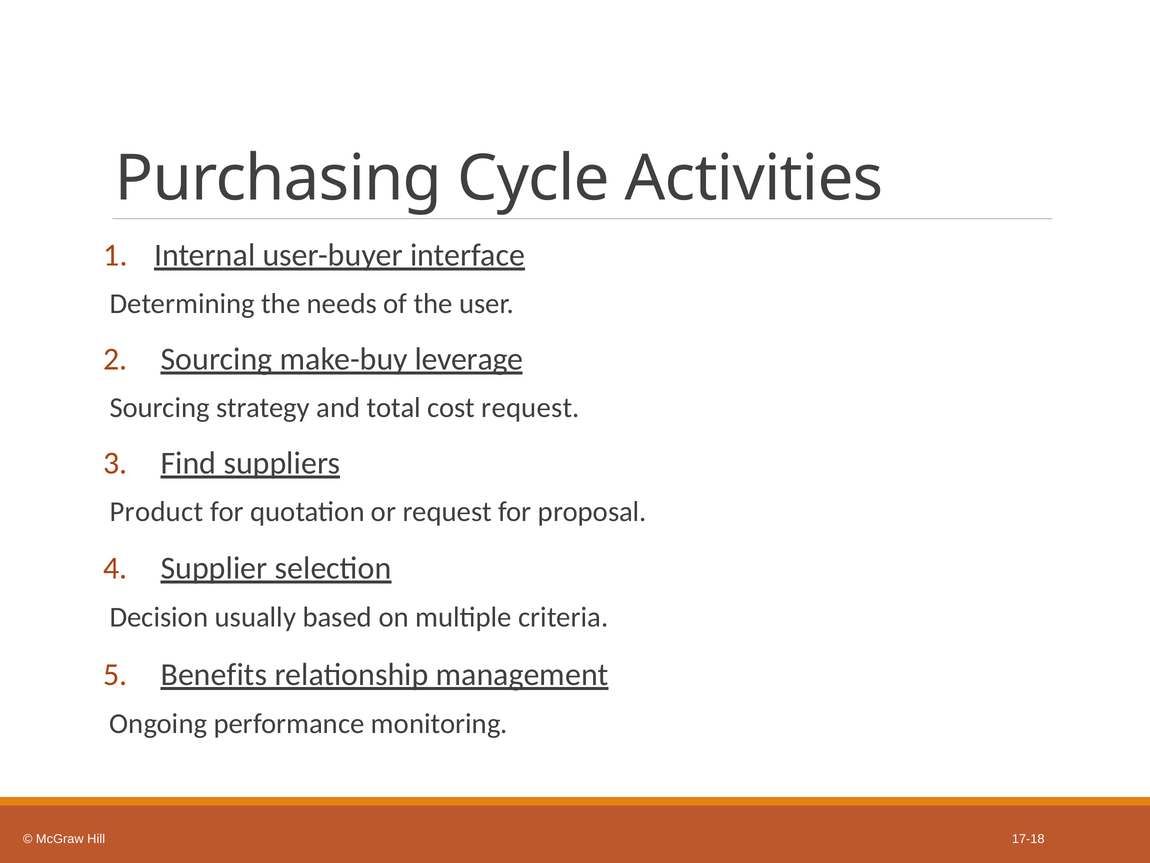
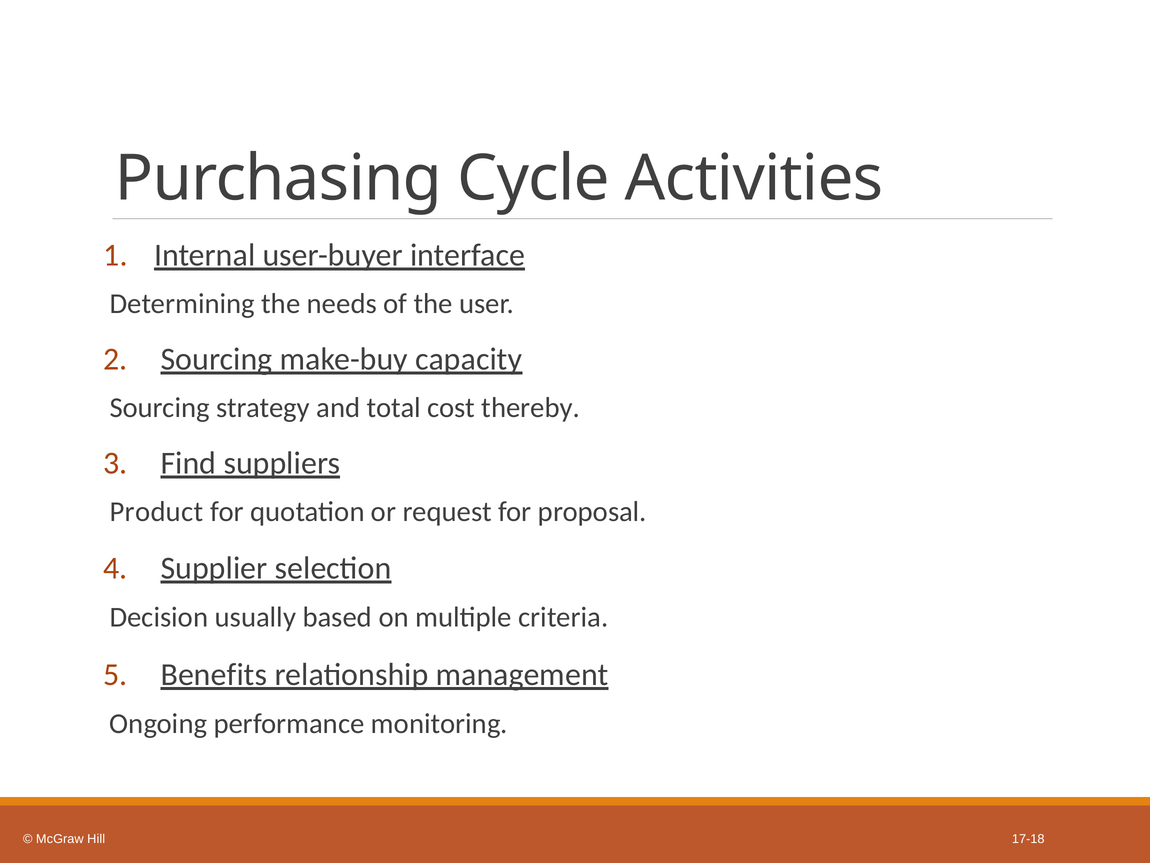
leverage: leverage -> capacity (469, 359)
cost request: request -> thereby (531, 408)
